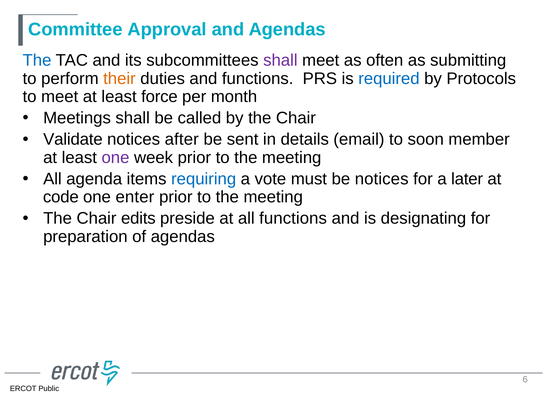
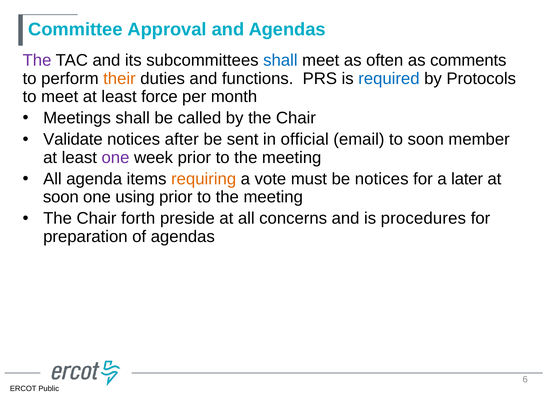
The colour: blue -> purple (37, 60)
shall colour: purple -> blue (280, 60)
submitting: submitting -> comments (468, 60)
details: details -> official (305, 139)
requiring colour: blue -> orange (204, 179)
code: code -> soon (61, 197)
enter: enter -> using (135, 197)
edits: edits -> forth (138, 218)
all functions: functions -> concerns (293, 218)
designating: designating -> procedures (423, 218)
